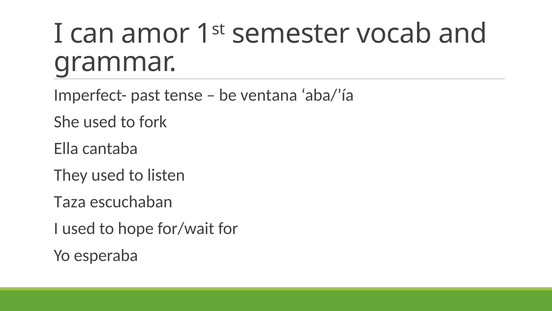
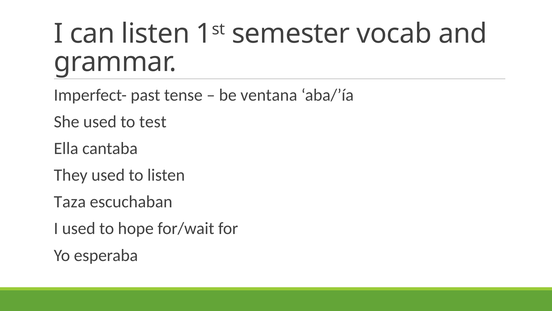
can amor: amor -> listen (156, 34)
fork: fork -> test (153, 122)
